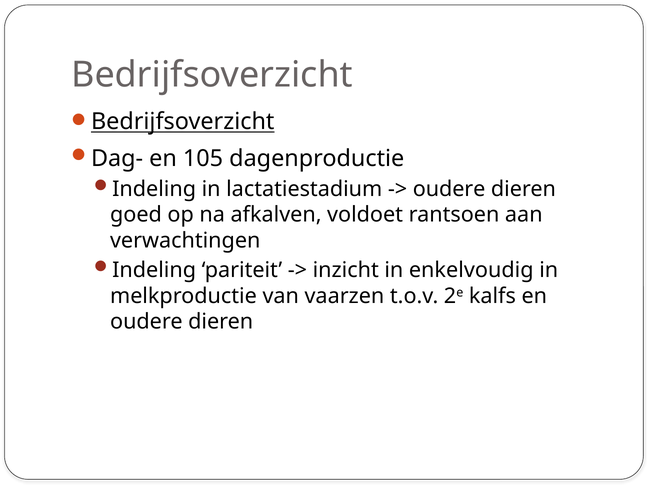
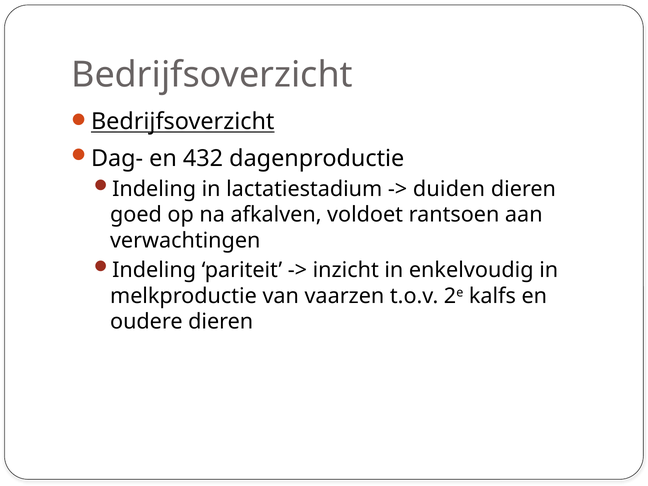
105: 105 -> 432 (203, 159)
oudere: oudere -> duiden (449, 189)
